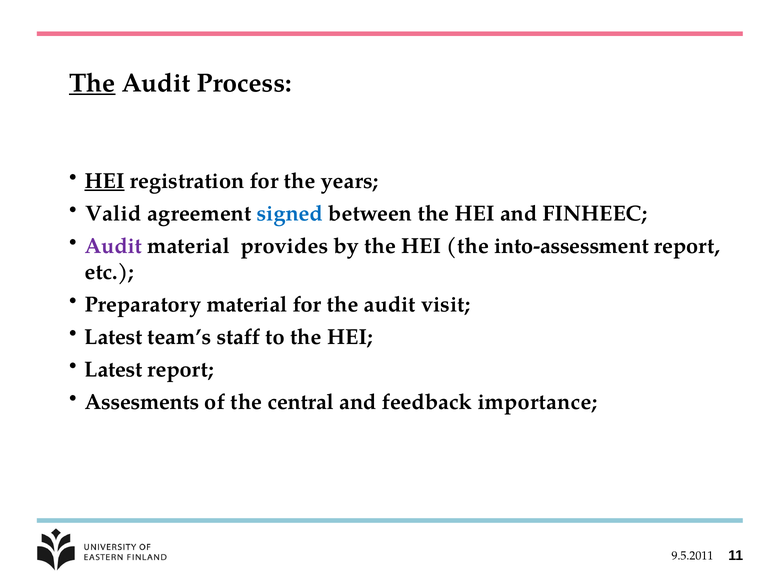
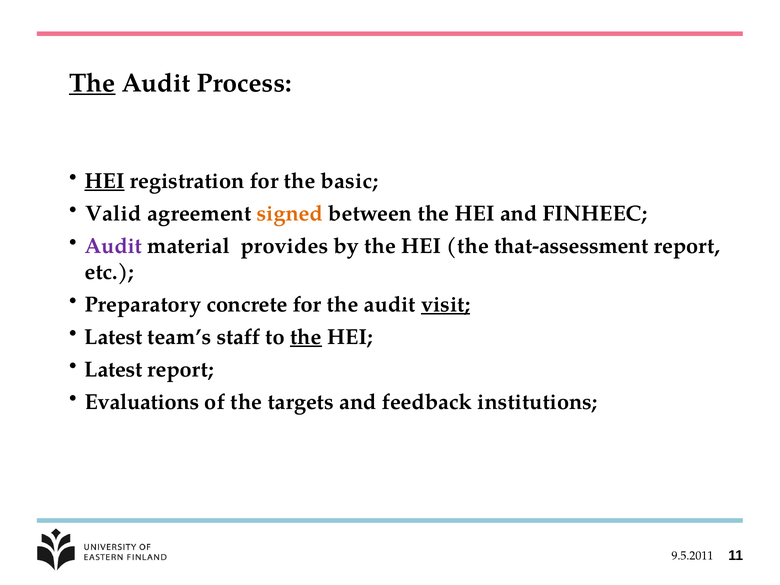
years: years -> basic (349, 181)
signed colour: blue -> orange (290, 213)
into-assessment: into-assessment -> that-assessment (571, 246)
Preparatory material: material -> concrete (247, 305)
visit underline: none -> present (446, 305)
the underline: none -> present (306, 337)
Assesments: Assesments -> Evaluations (142, 402)
central: central -> targets (301, 402)
importance: importance -> institutions (537, 402)
